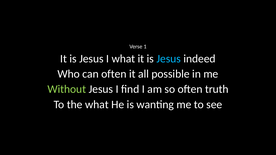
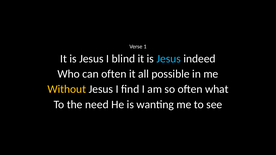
I what: what -> blind (123, 59)
Without colour: light green -> yellow (67, 89)
truth: truth -> what (217, 89)
the what: what -> need (97, 105)
